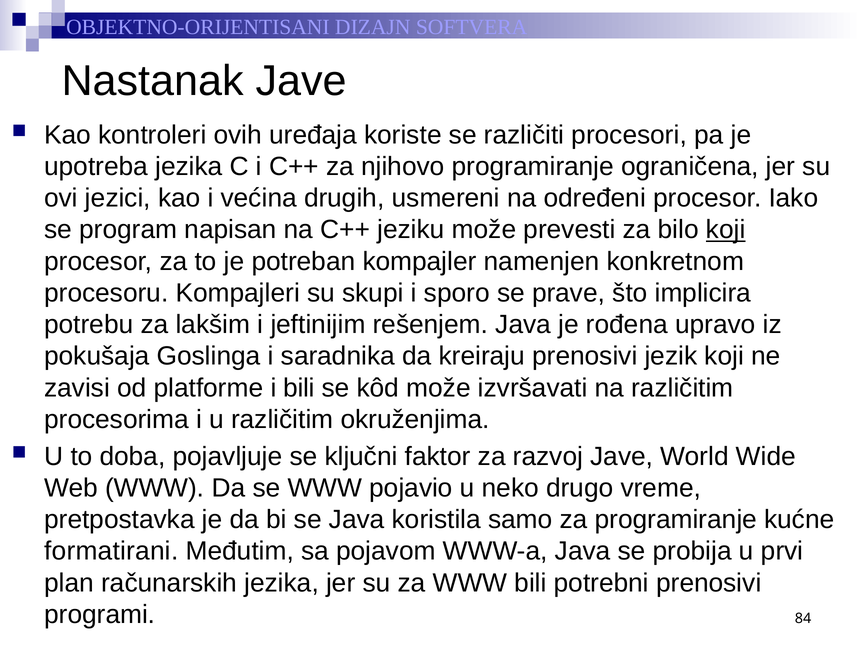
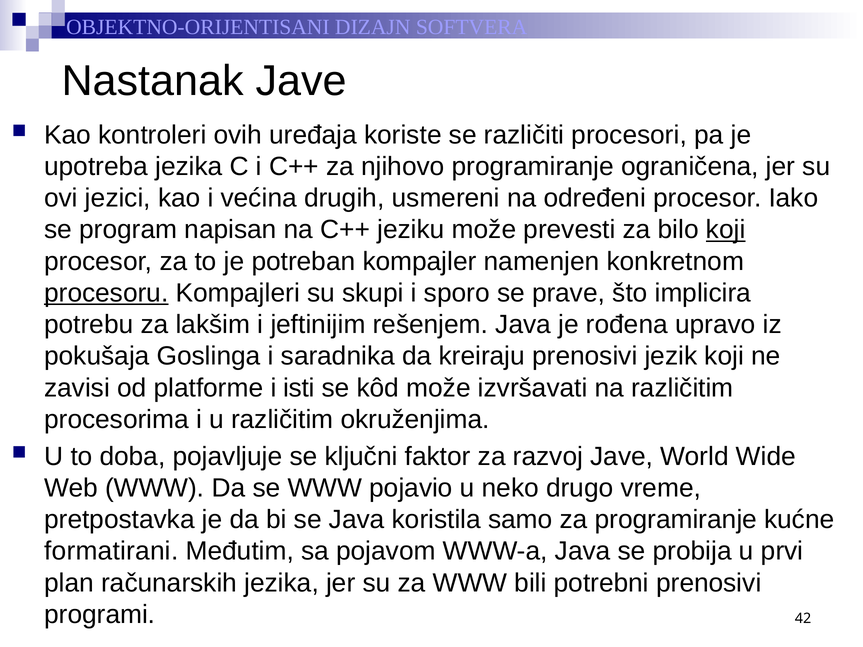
procesoru underline: none -> present (106, 293)
i bili: bili -> isti (299, 388)
84: 84 -> 42 (803, 619)
